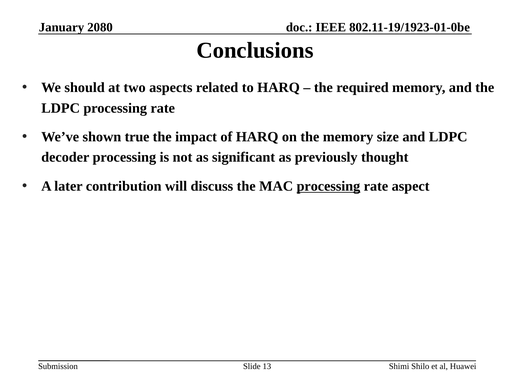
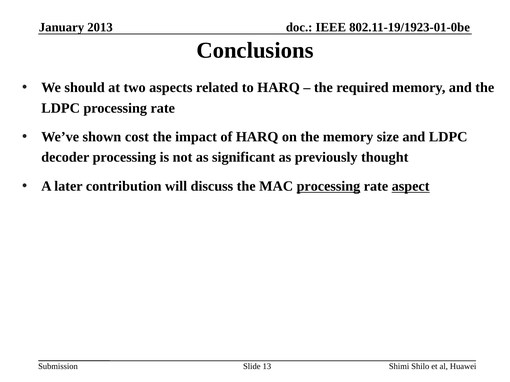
2080: 2080 -> 2013 (100, 27)
true: true -> cost (137, 137)
aspect underline: none -> present (411, 186)
